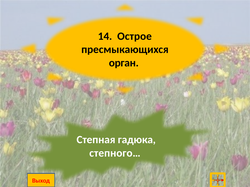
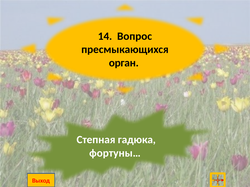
Острое: Острое -> Вопрос (135, 36)
степного…: степного… -> фортуны… (115, 153)
